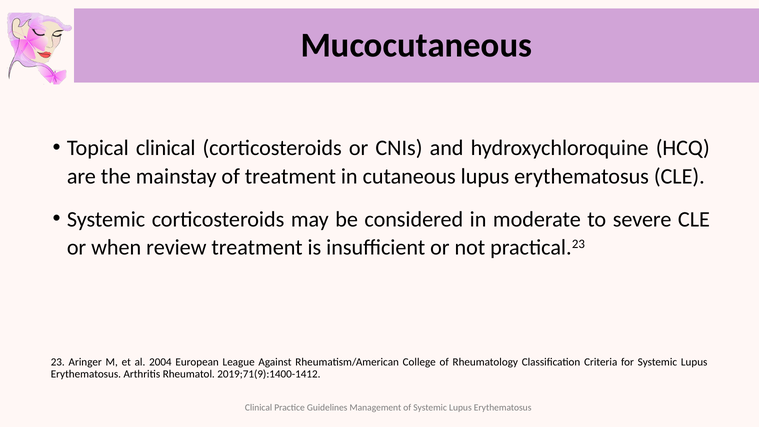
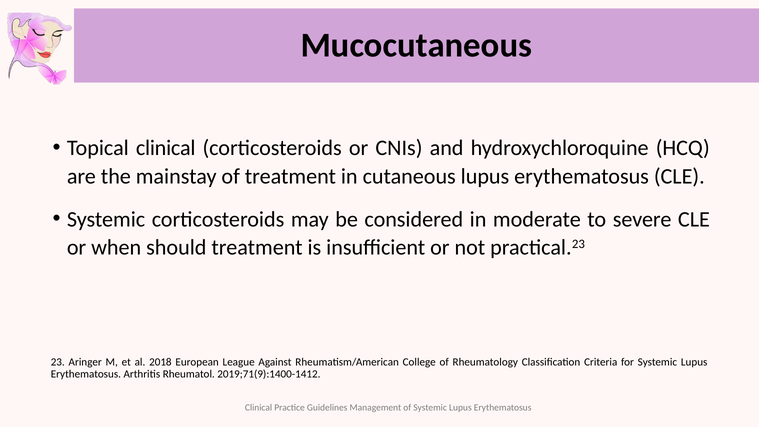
review: review -> should (176, 248)
2004: 2004 -> 2018 (160, 362)
